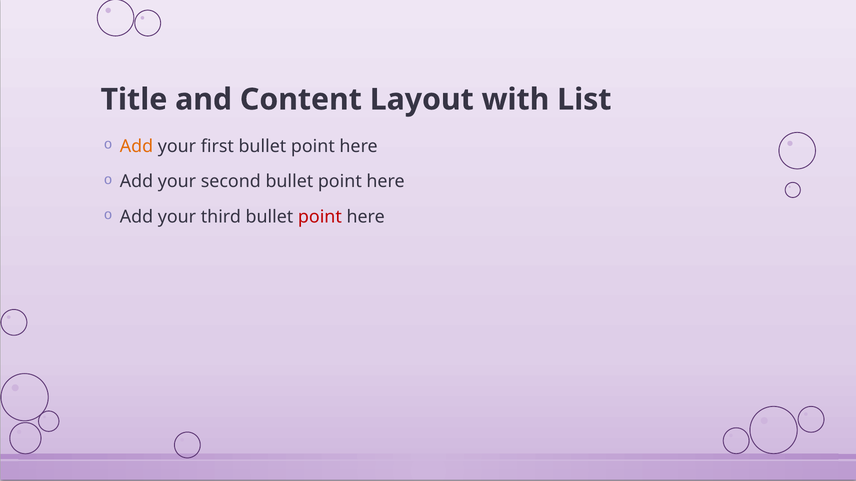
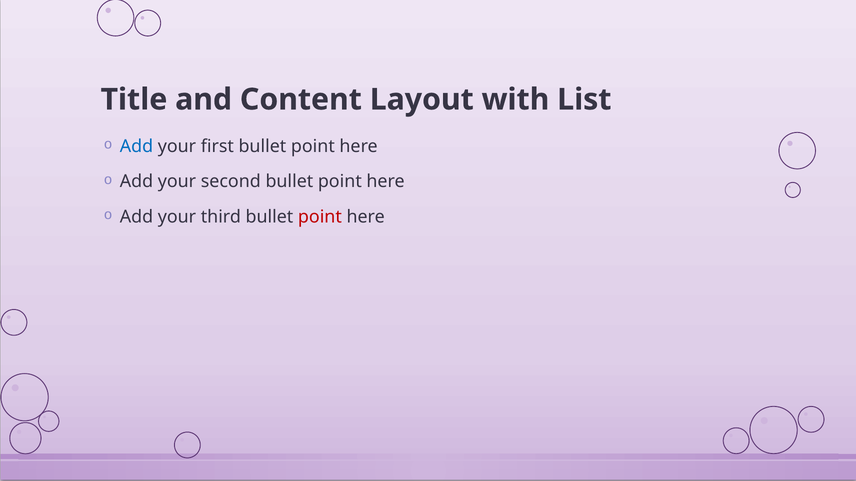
Add colour: orange -> blue (137, 146)
